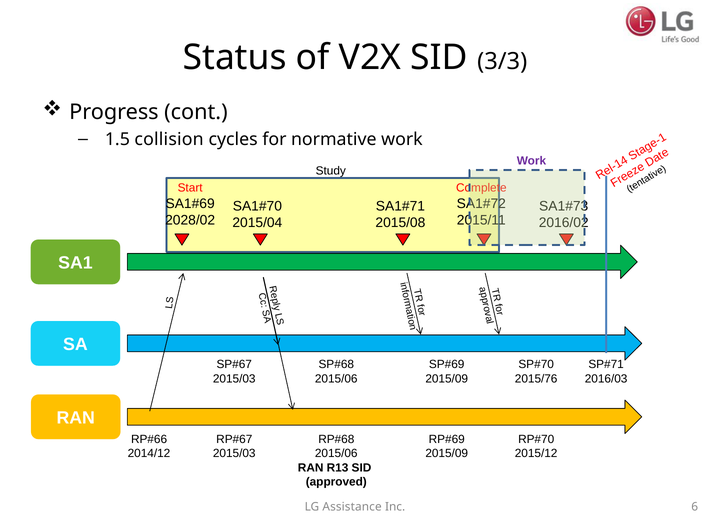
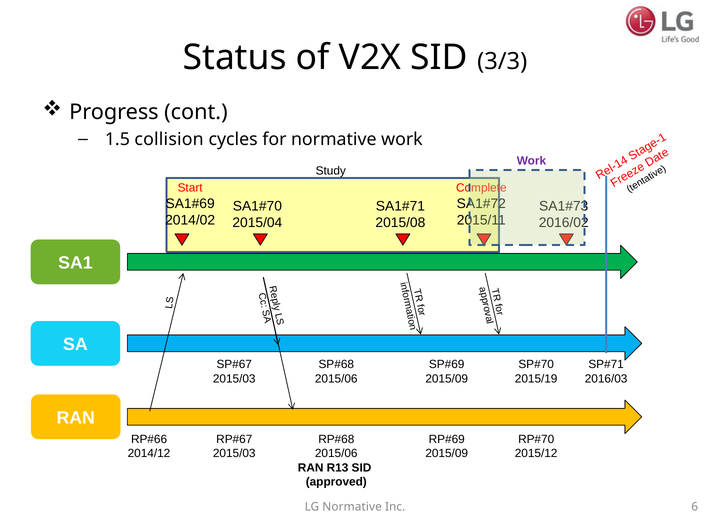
2028/02: 2028/02 -> 2014/02 (190, 220)
2015/76: 2015/76 -> 2015/19 (536, 379)
LG Assistance: Assistance -> Normative (352, 508)
